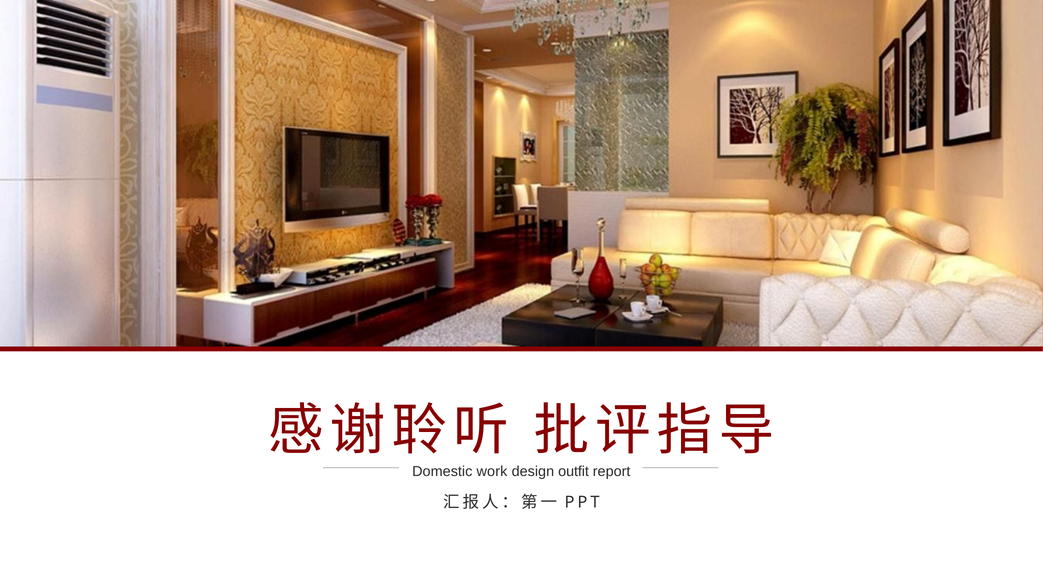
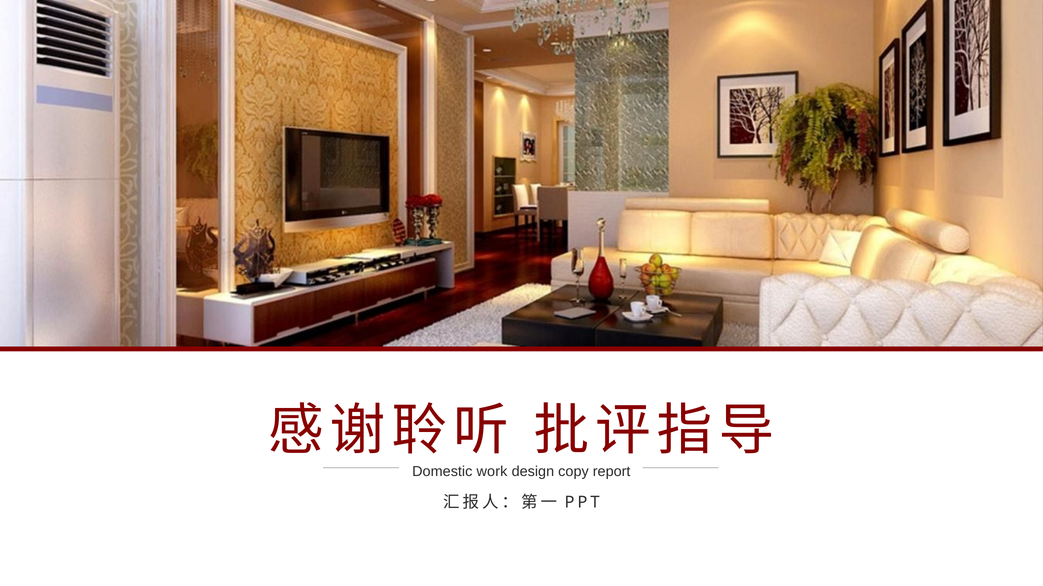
outfit: outfit -> copy (573, 472)
